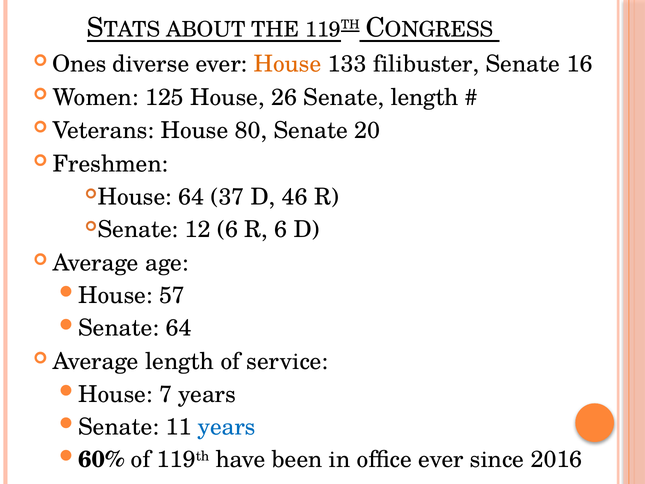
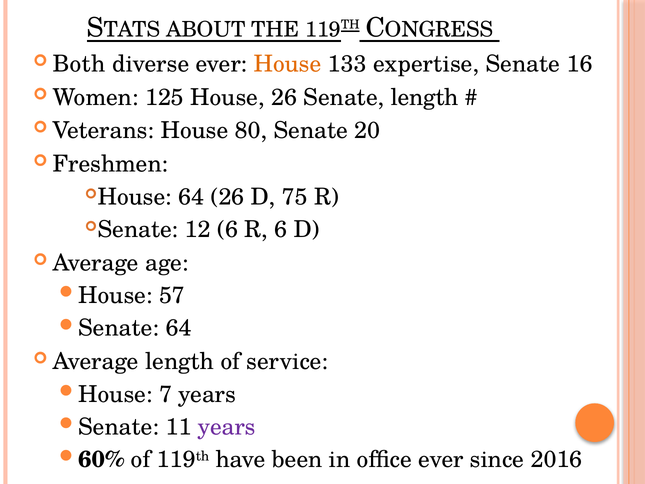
Ones: Ones -> Both (79, 64)
filibuster: filibuster -> expertise (426, 64)
64 37: 37 -> 26 (228, 197)
46: 46 -> 75 (295, 197)
years colour: blue -> purple (227, 427)
